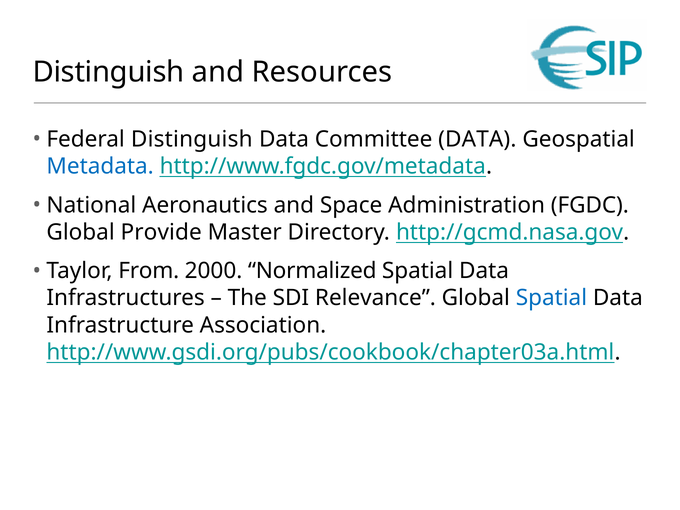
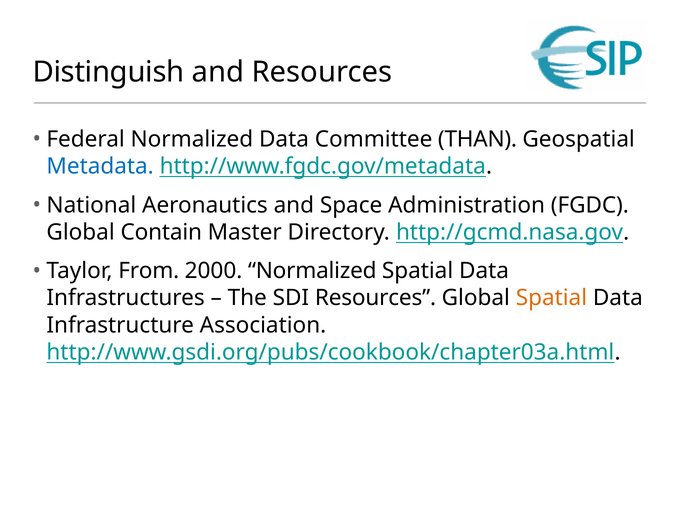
Federal Distinguish: Distinguish -> Normalized (192, 139)
Committee DATA: DATA -> THAN (477, 139)
Provide: Provide -> Contain (161, 232)
SDI Relevance: Relevance -> Resources (376, 298)
Spatial colour: blue -> orange (551, 298)
